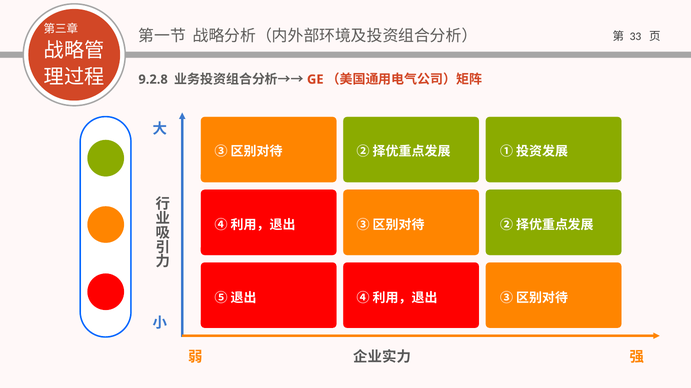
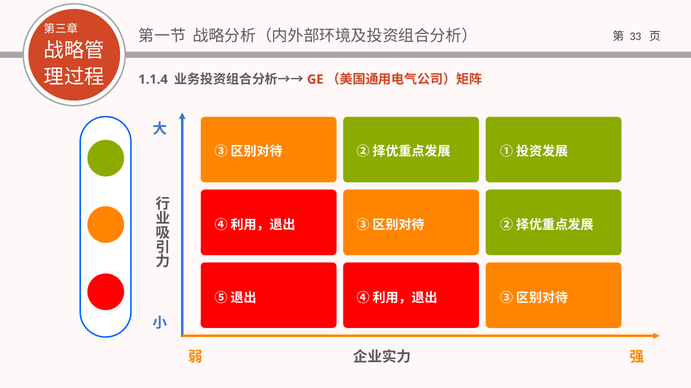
9.2.8: 9.2.8 -> 1.1.4 (153, 80)
